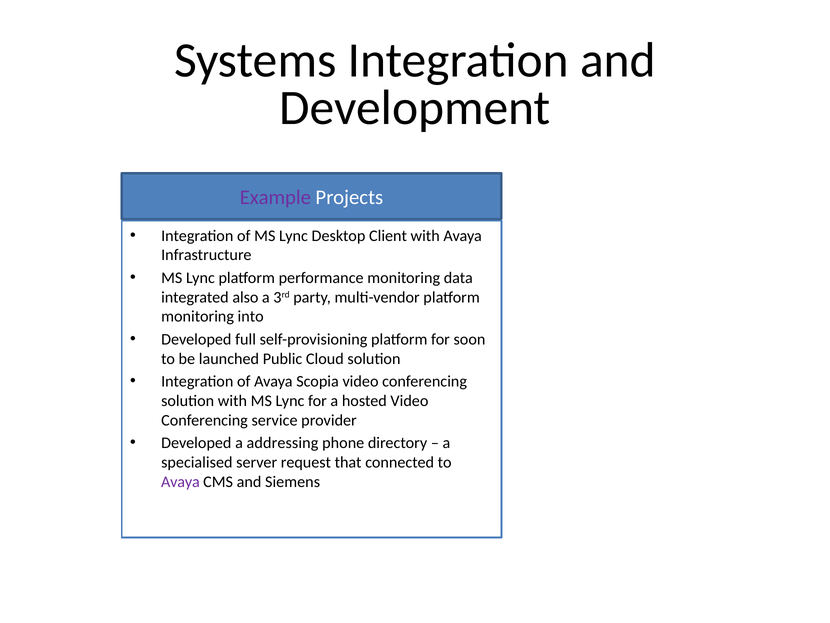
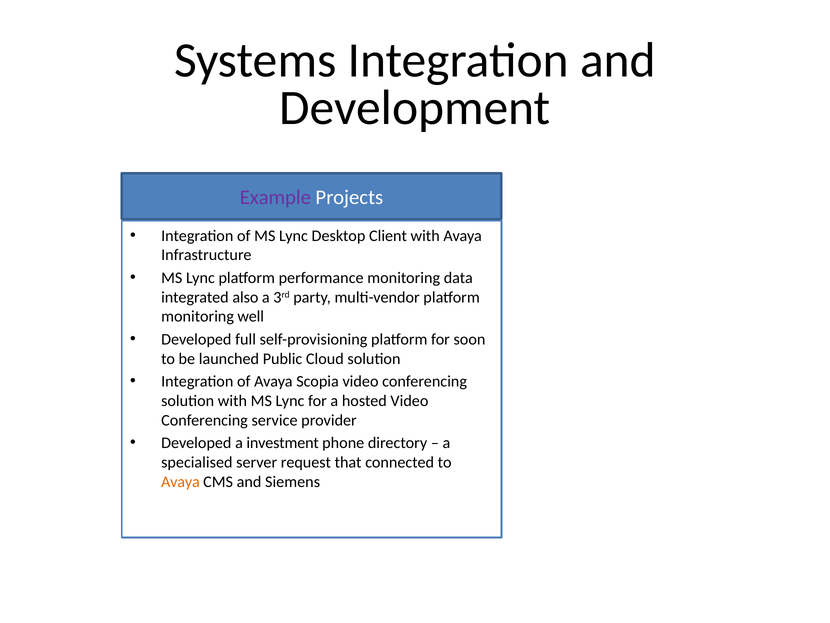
into: into -> well (251, 316)
addressing: addressing -> investment (283, 443)
Avaya colour: purple -> orange (180, 481)
